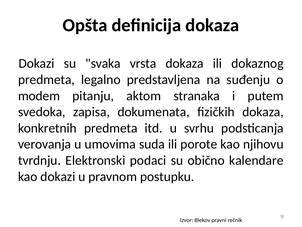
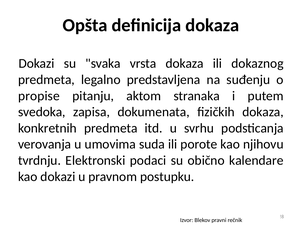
modem: modem -> propise (39, 96)
